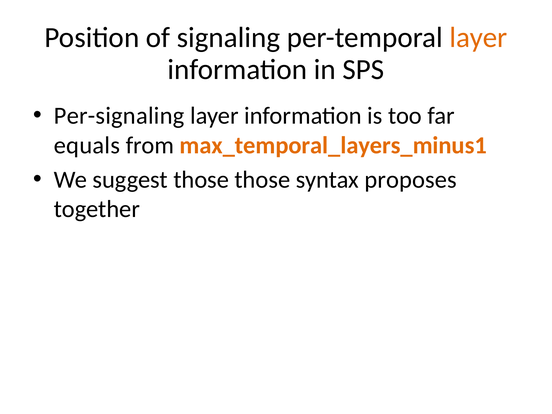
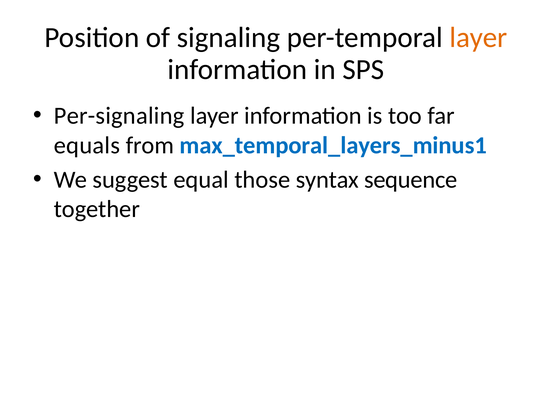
max_temporal_layers_minus1 colour: orange -> blue (333, 145)
suggest those: those -> equal (201, 180)
proposes: proposes -> sequence (411, 180)
